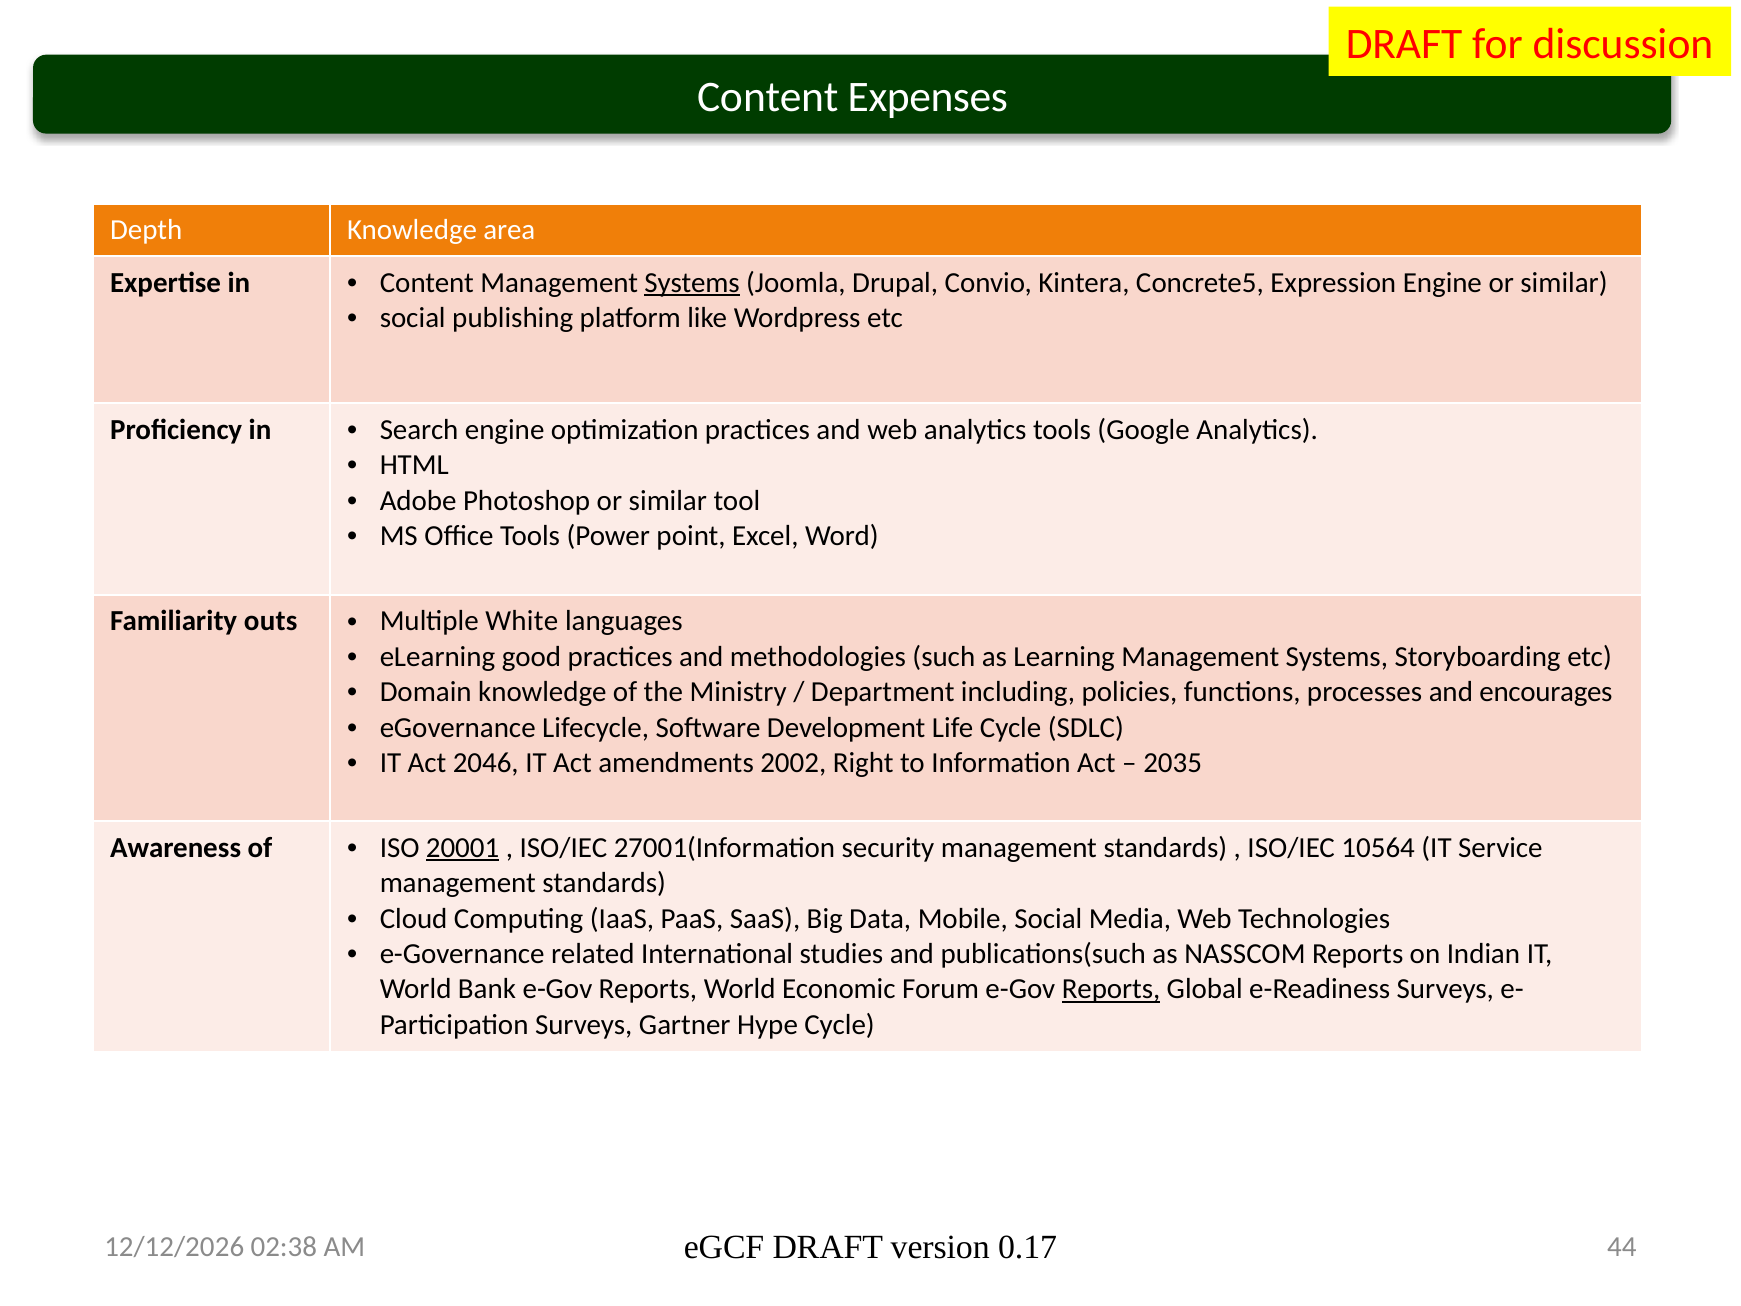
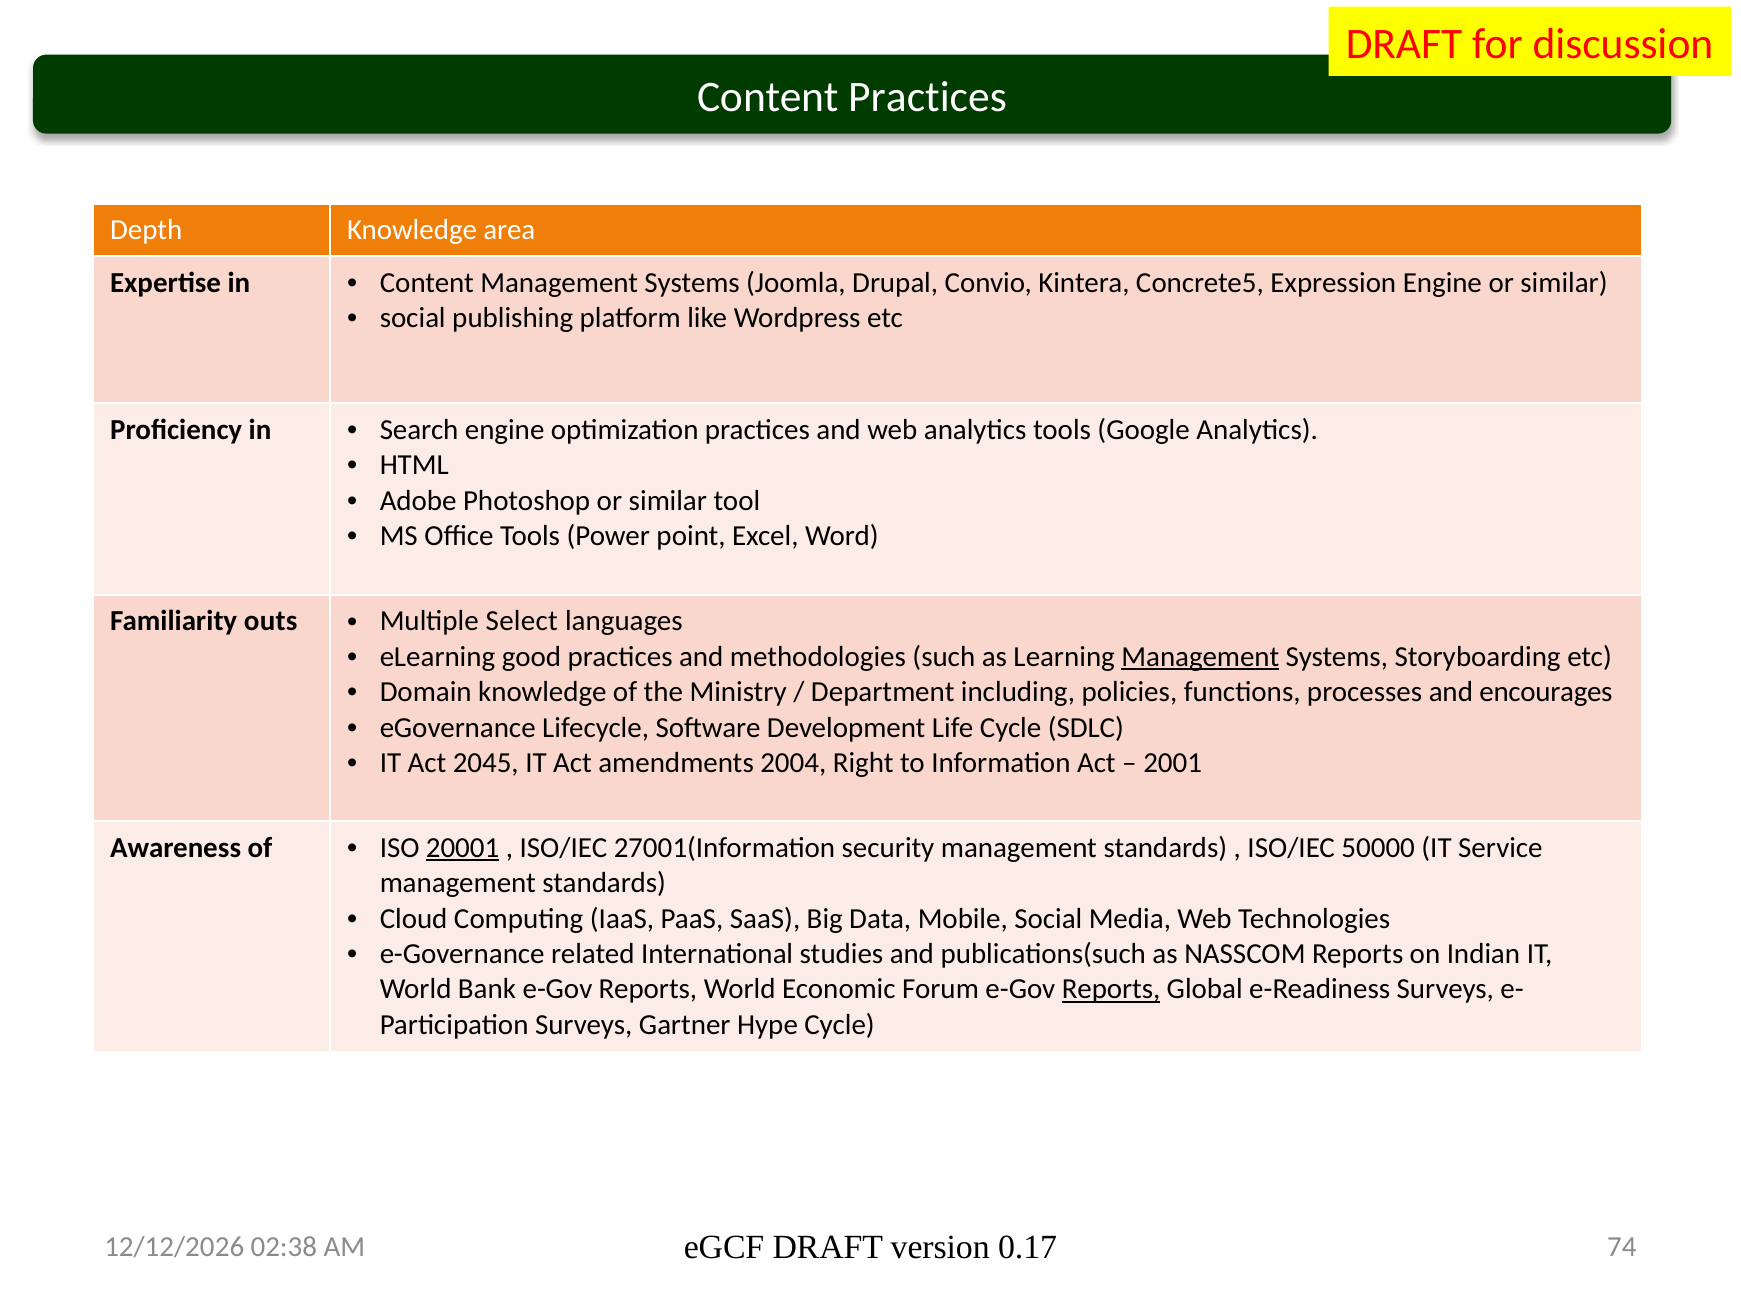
Content Expenses: Expenses -> Practices (928, 97)
Systems underline: present -> none (692, 283)
White: White -> Select (522, 621)
Management underline: none -> present (1200, 657)
2046: 2046 -> 2045 (486, 763)
2002: 2002 -> 2004 (793, 763)
2035: 2035 -> 2001 (1173, 763)
10564: 10564 -> 50000 (1378, 848)
44: 44 -> 74 (1622, 1247)
